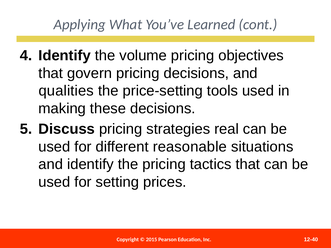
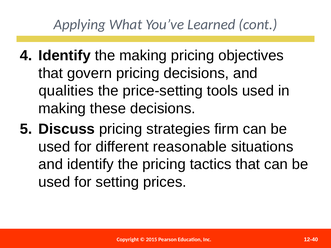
the volume: volume -> making (143, 56)
real: real -> firm (227, 129)
